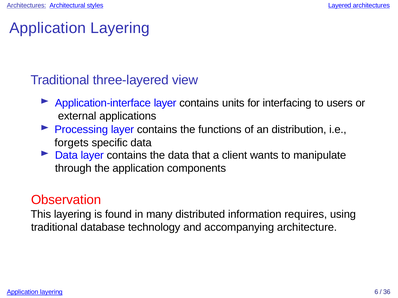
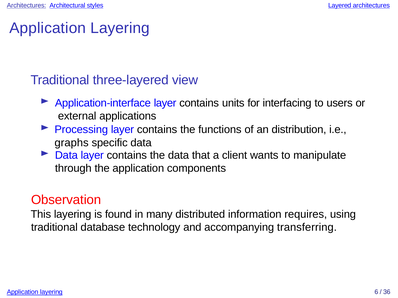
forgets: forgets -> graphs (72, 143)
architecture: architecture -> transferring (307, 228)
